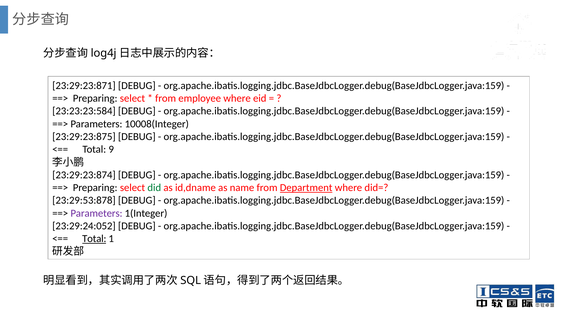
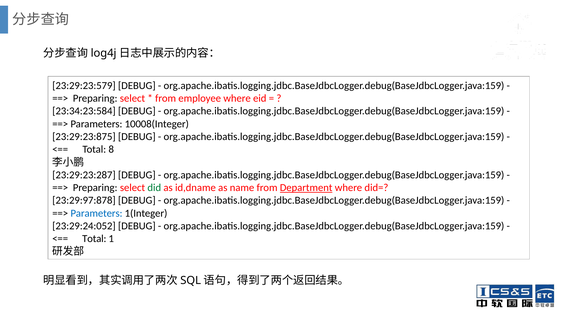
23:29:23:871: 23:29:23:871 -> 23:29:23:579 (84, 86)
23:23:23:584: 23:23:23:584 -> 23:34:23:584 (84, 111)
9: 9 -> 8 (111, 149)
23:29:23:874: 23:29:23:874 -> 23:29:23:287 (84, 175)
23:29:53:878: 23:29:53:878 -> 23:29:97:878 (84, 200)
Parameters colour: purple -> blue (96, 213)
Total underline: present -> none (94, 239)
